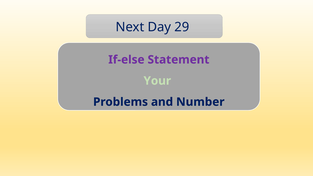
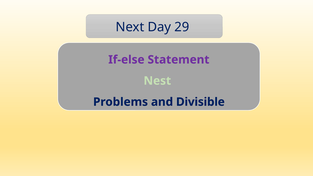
Your: Your -> Nest (157, 81)
Number: Number -> Divisible (200, 102)
